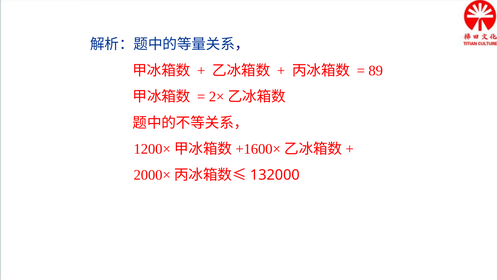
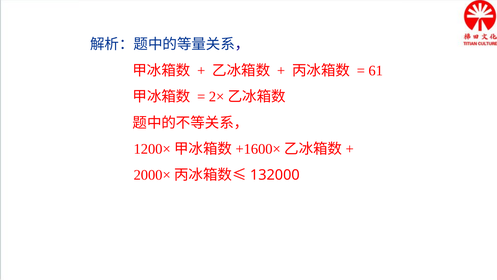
89: 89 -> 61 (376, 70)
